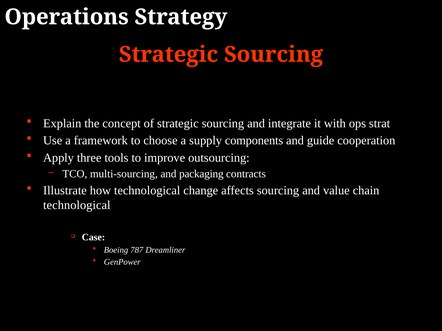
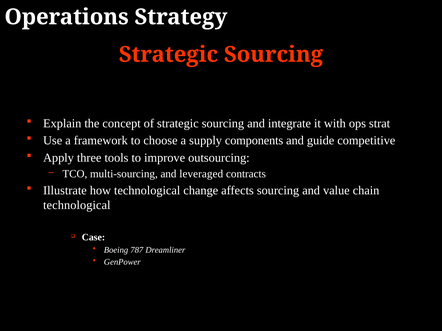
cooperation: cooperation -> competitive (366, 141)
packaging: packaging -> leveraged (201, 174)
